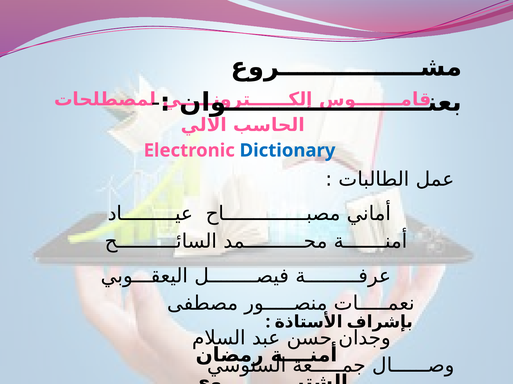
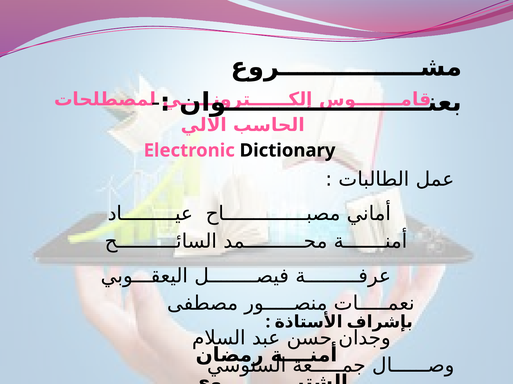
Dictionary colour: blue -> black (287, 151)
